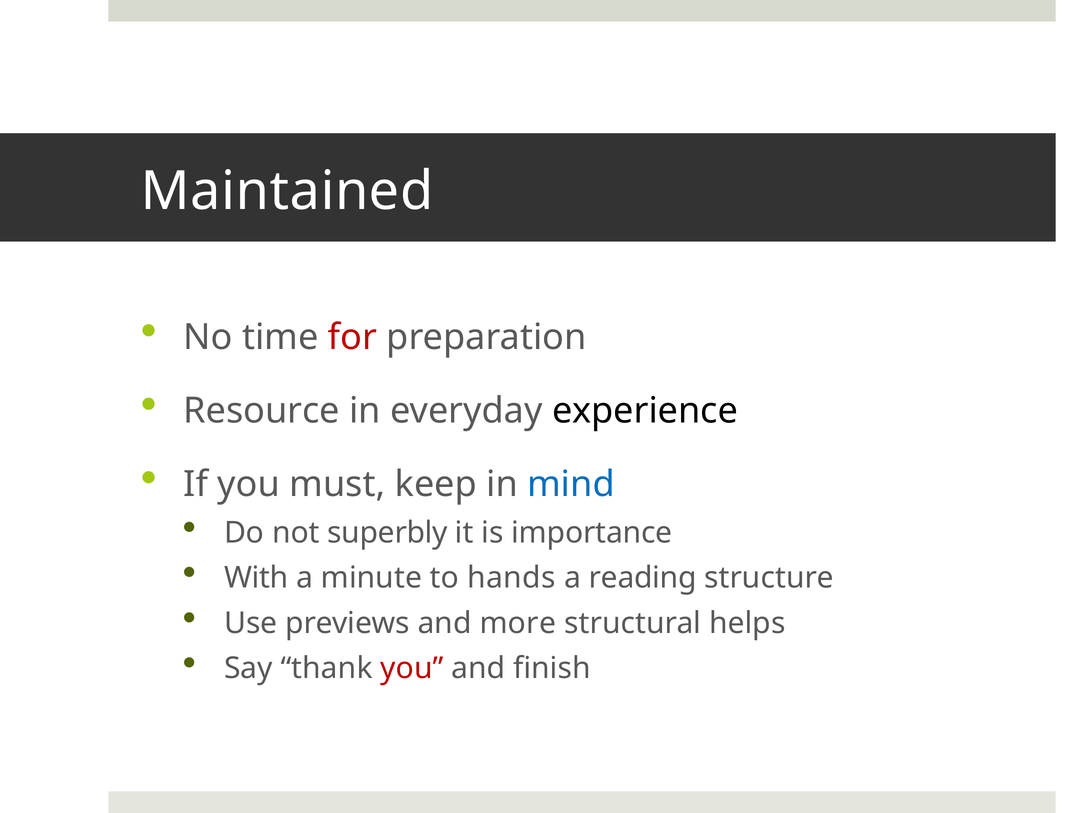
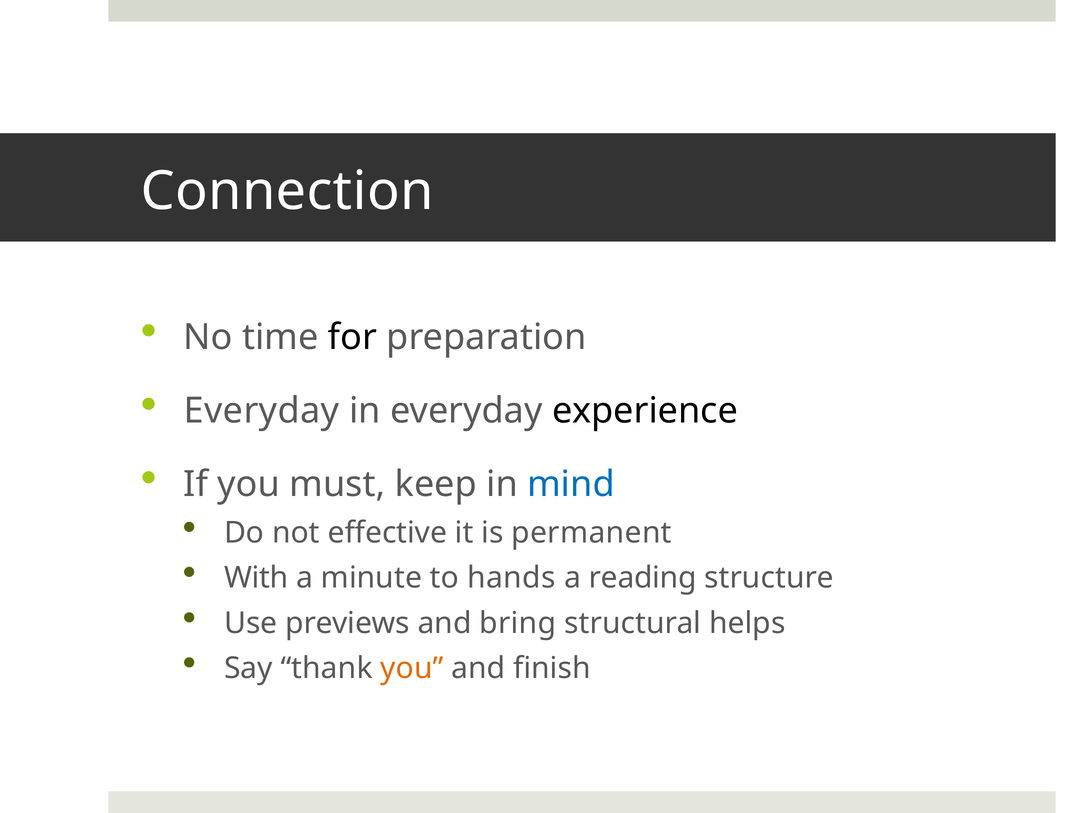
Maintained: Maintained -> Connection (287, 191)
for colour: red -> black (352, 337)
Resource: Resource -> Everyday (261, 410)
superbly: superbly -> effective (387, 532)
importance: importance -> permanent (592, 532)
more: more -> bring (518, 623)
you colour: red -> orange (412, 668)
